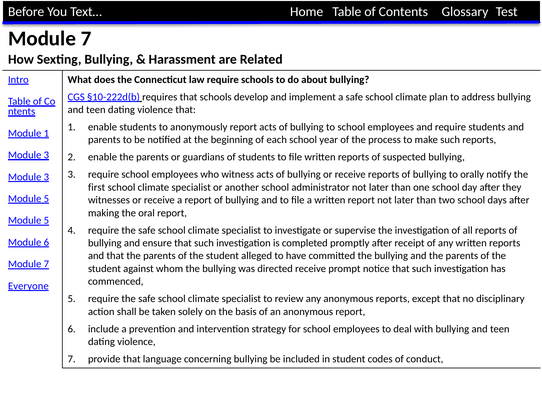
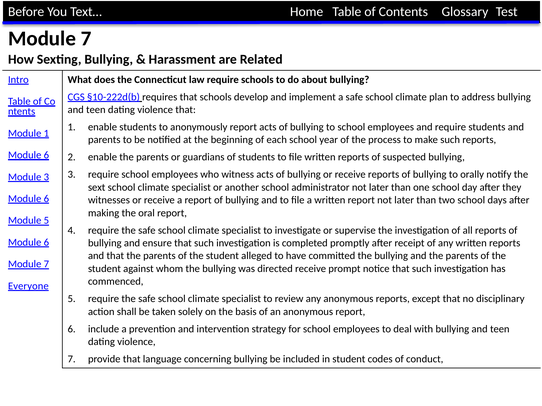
3: 3 -> 6 (46, 155)
first: first -> sext (97, 188)
5: 5 -> 6 (46, 199)
